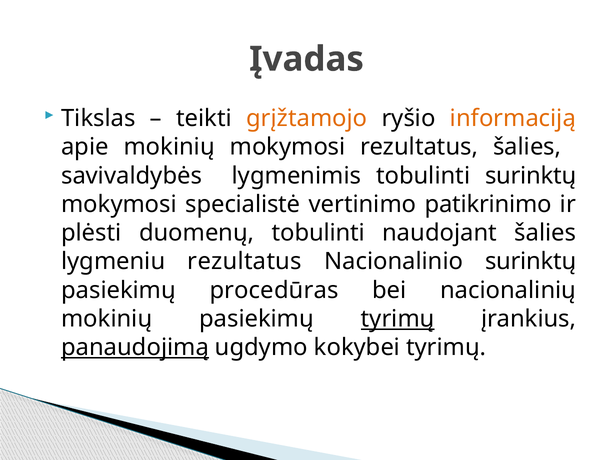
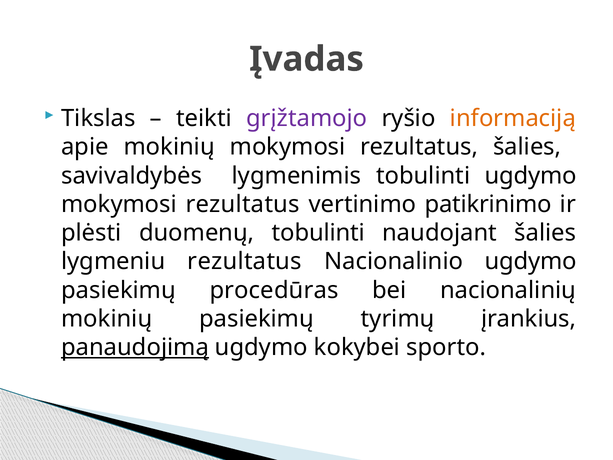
grįžtamojo colour: orange -> purple (307, 118)
tobulinti surinktų: surinktų -> ugdymo (531, 176)
specialistė: specialistė -> rezultatus (243, 204)
Nacionalinio surinktų: surinktų -> ugdymo (531, 261)
tyrimų underline: present -> none (398, 319)
kokybei tyrimų: tyrimų -> sporto (446, 347)
